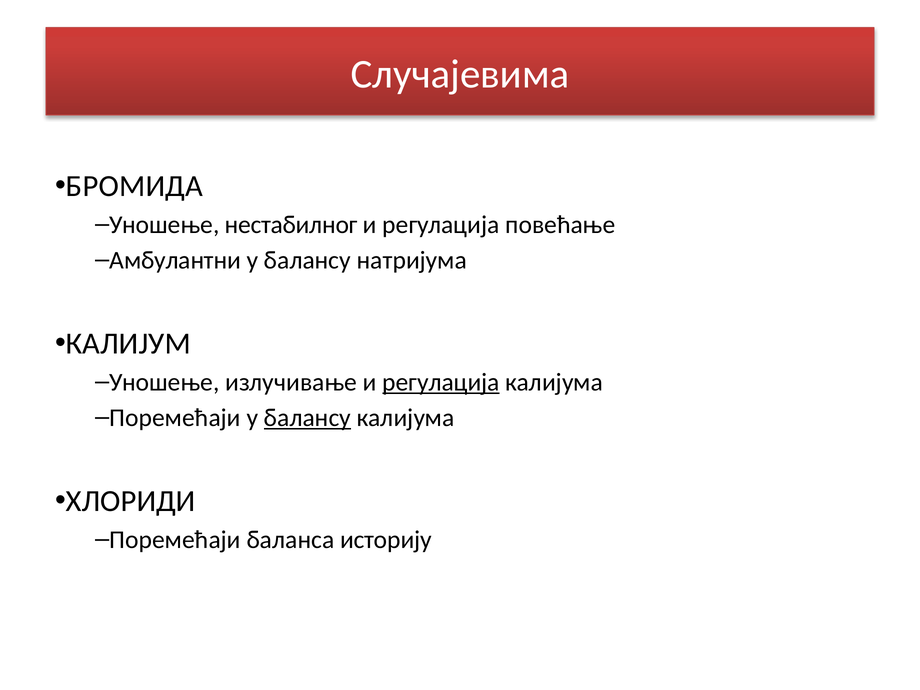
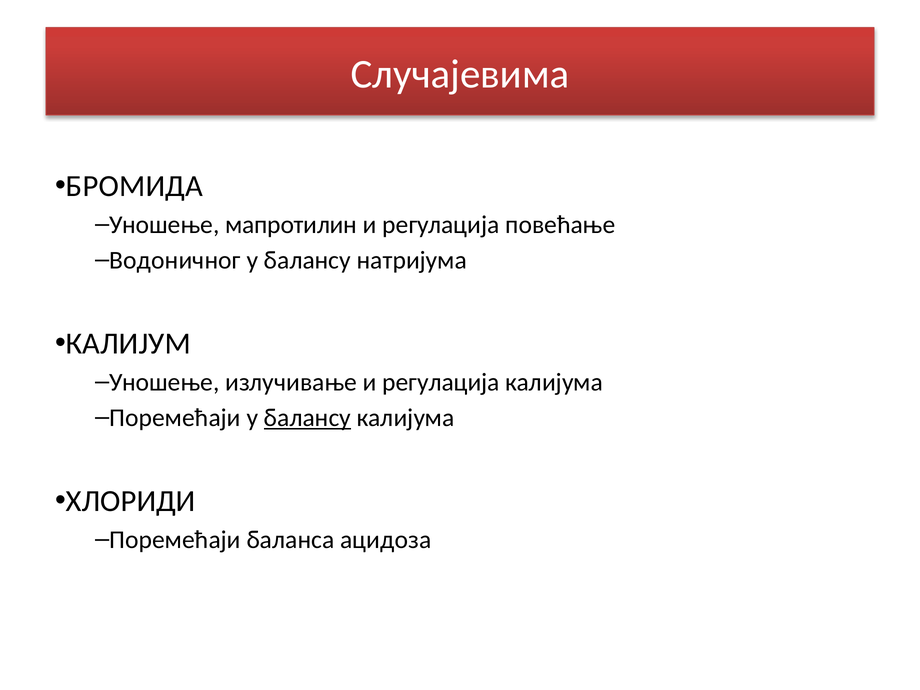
нестабилног: нестабилног -> мапротилин (291, 225)
Амбулантни: Амбулантни -> Водоничног (175, 260)
регулација underline: present -> none (441, 382)
историју: историју -> ацидоза (386, 540)
